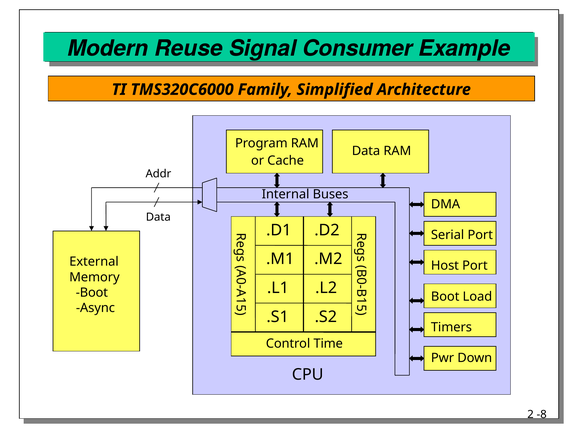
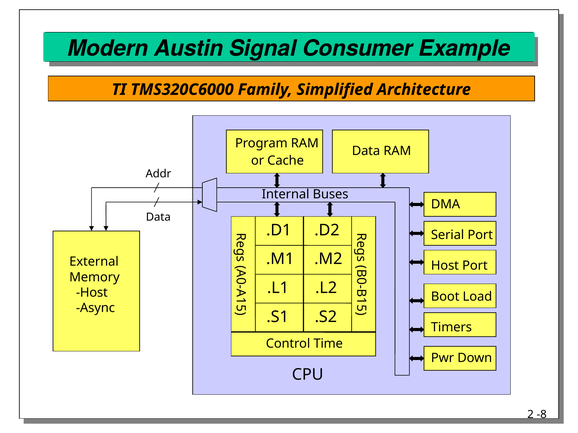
Reuse: Reuse -> Austin (189, 49)
Boot: Boot -> Host (92, 293)
